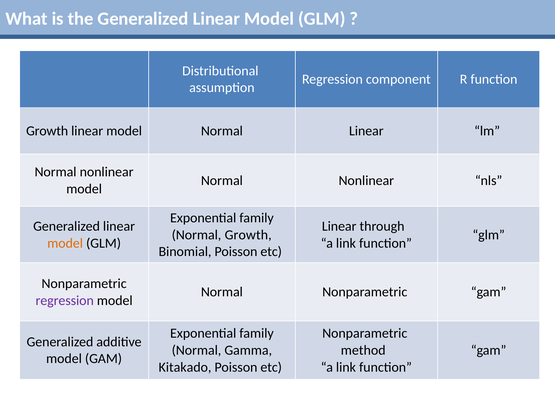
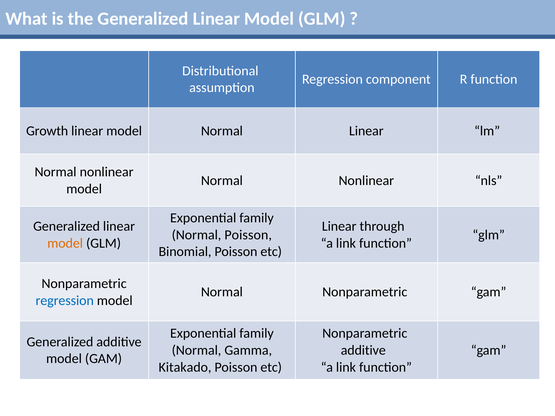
Normal Growth: Growth -> Poisson (248, 235)
regression colour: purple -> blue (65, 301)
method: method -> additive (363, 350)
